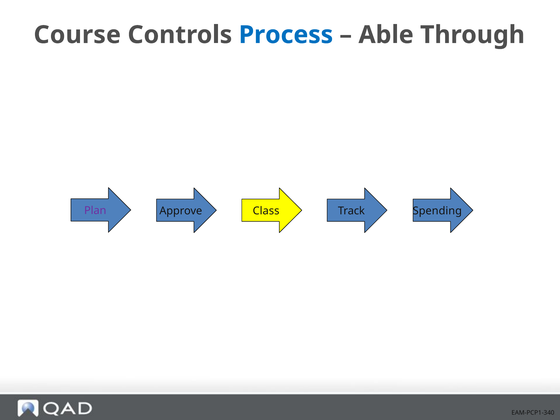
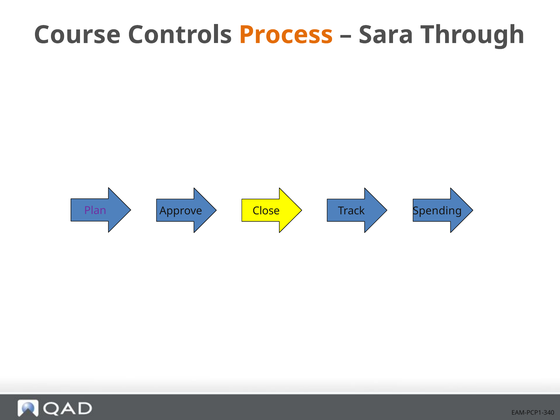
Process colour: blue -> orange (286, 35)
Able: Able -> Sara (386, 35)
Class: Class -> Close (266, 211)
